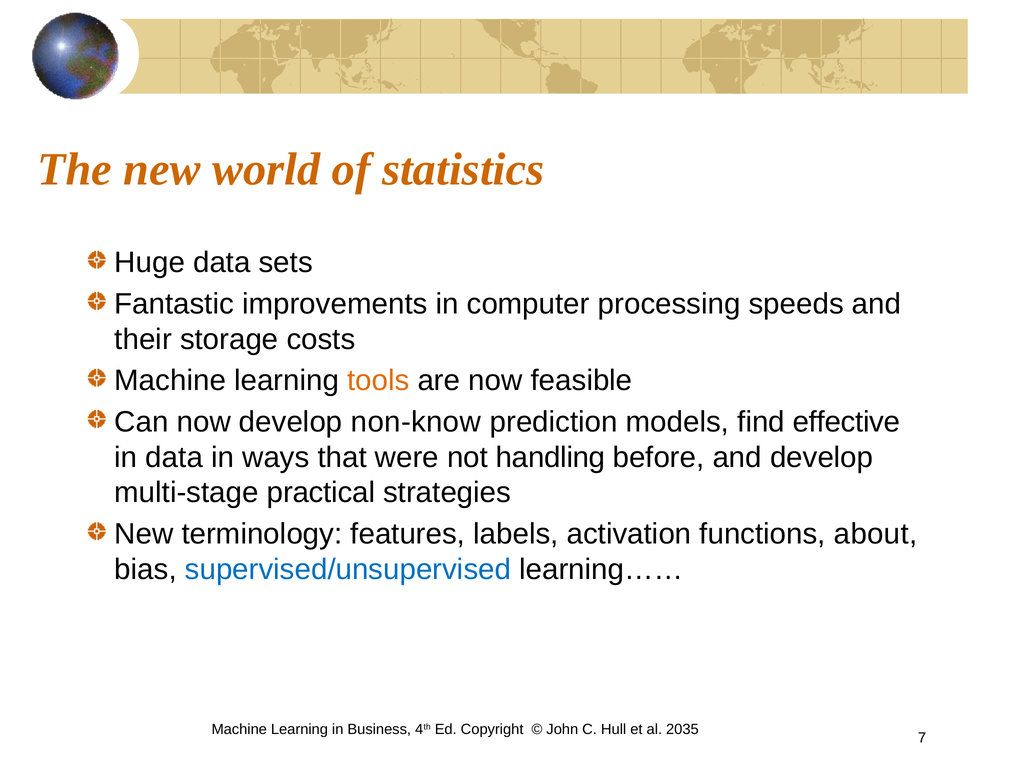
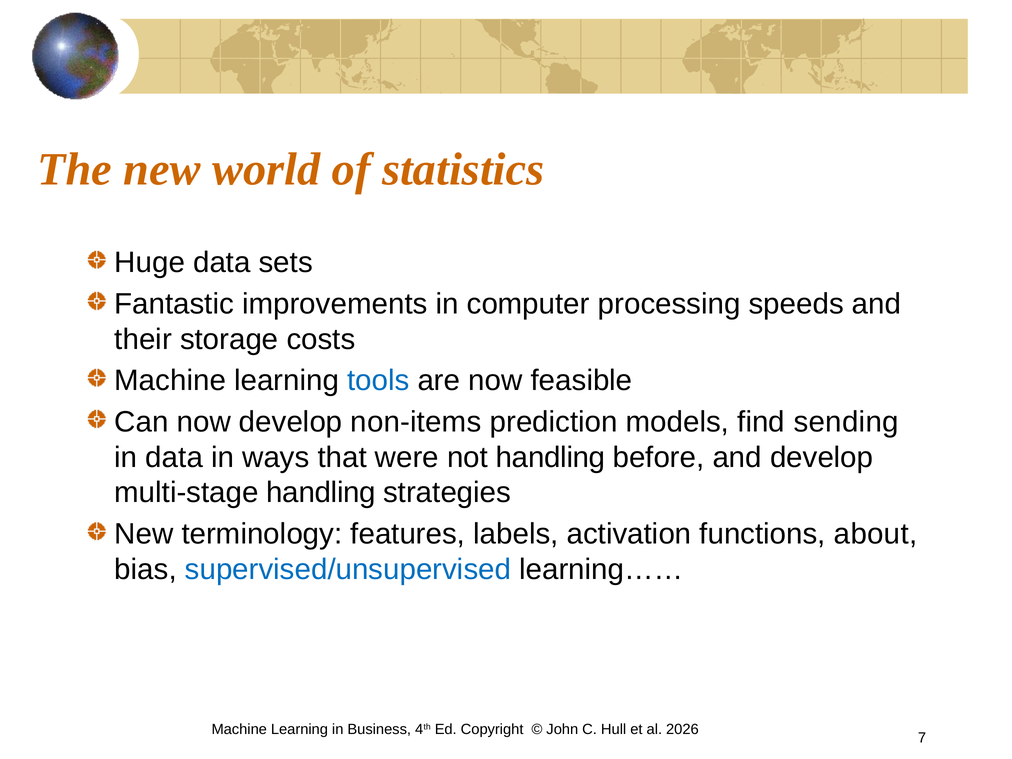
tools colour: orange -> blue (378, 381)
non-know: non-know -> non-items (416, 422)
effective: effective -> sending (846, 422)
multi-stage practical: practical -> handling (321, 493)
2035: 2035 -> 2026 (682, 729)
